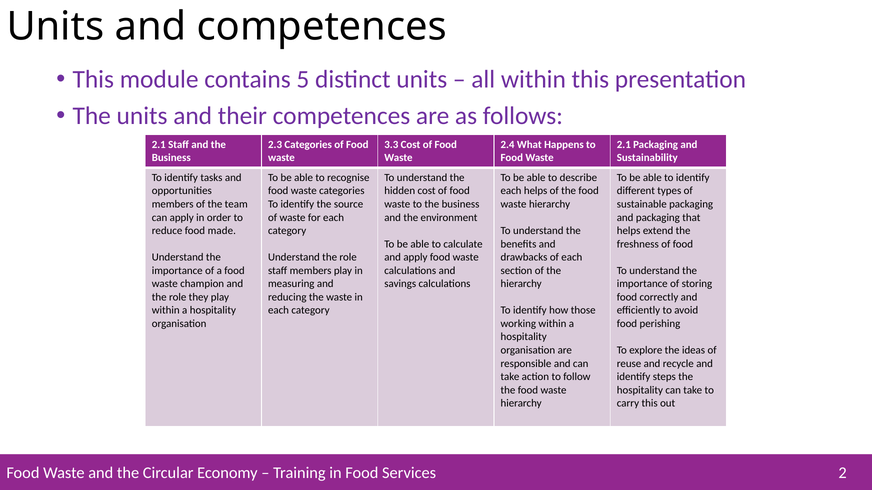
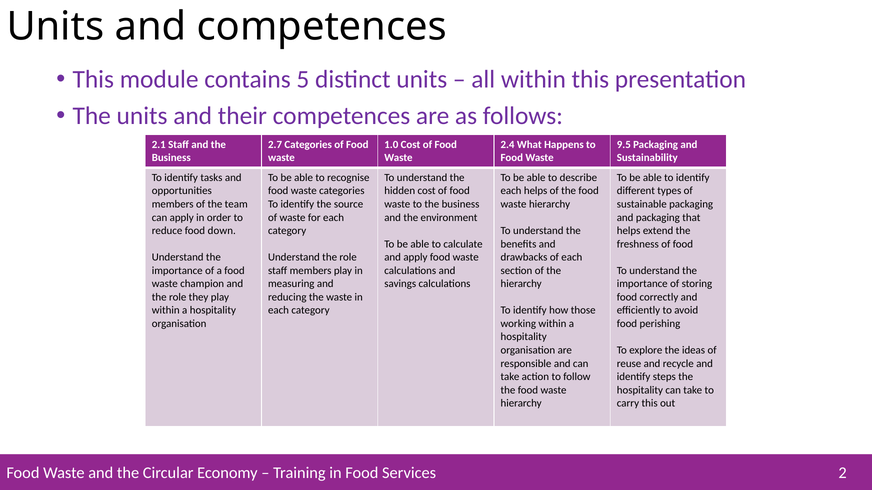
2.3: 2.3 -> 2.7 (275, 145)
3.3: 3.3 -> 1.0 (391, 145)
2.1: 2.1 -> 9.5 (624, 145)
made: made -> down (222, 231)
